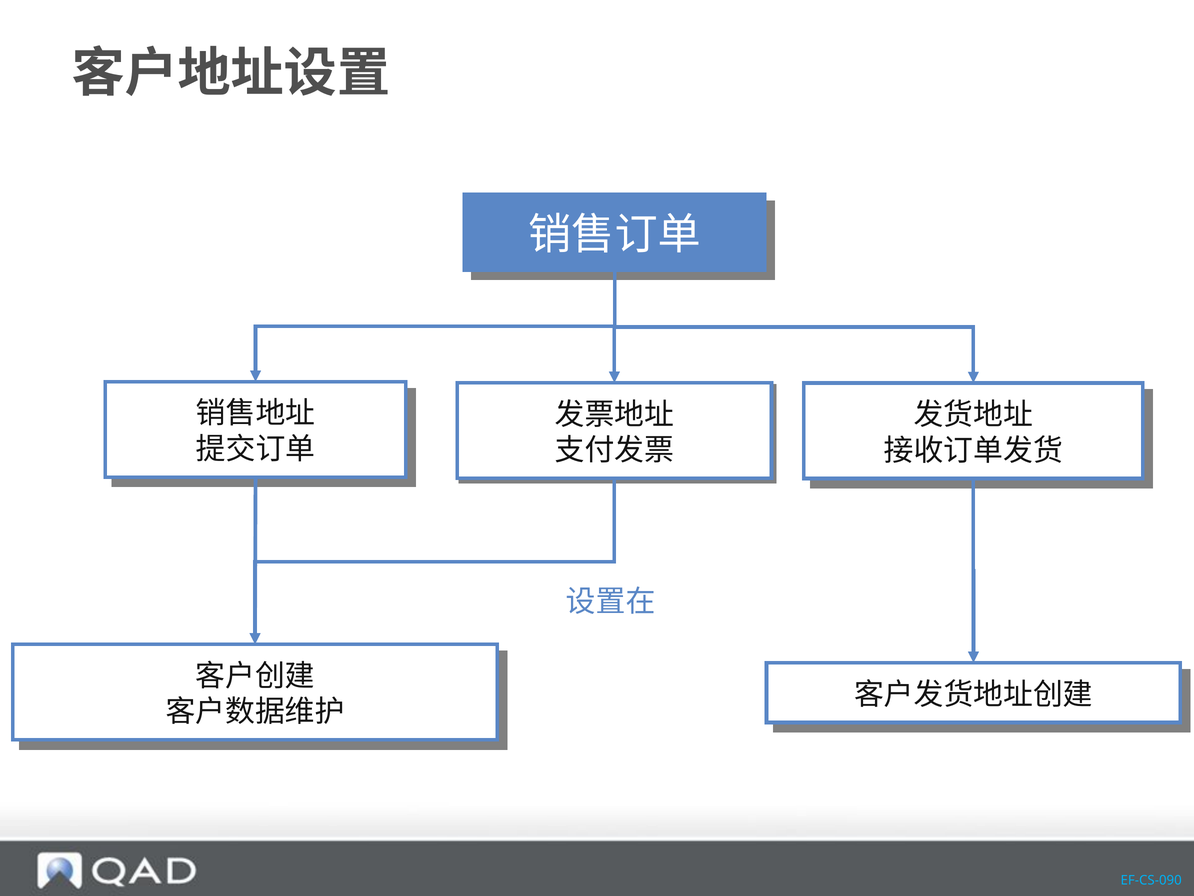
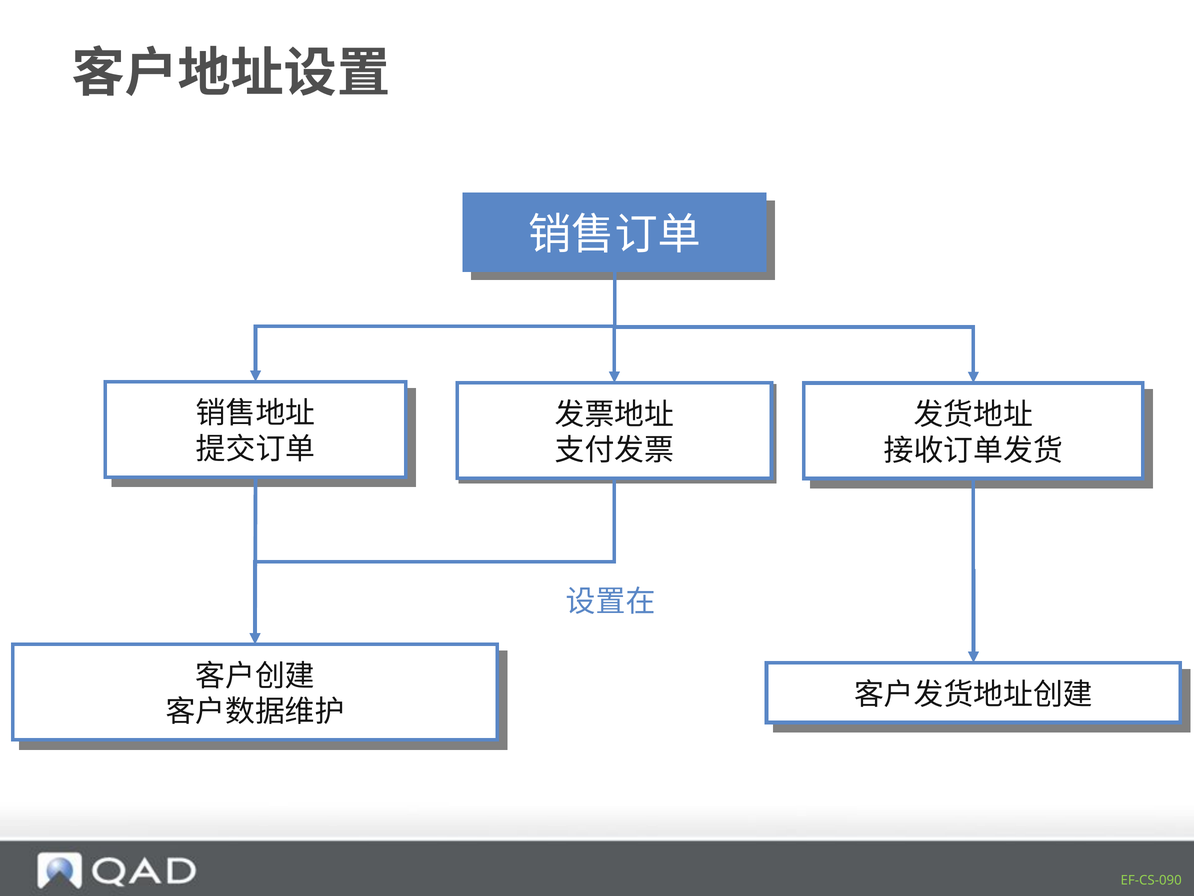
EF-CS-090 colour: light blue -> light green (1151, 880)
